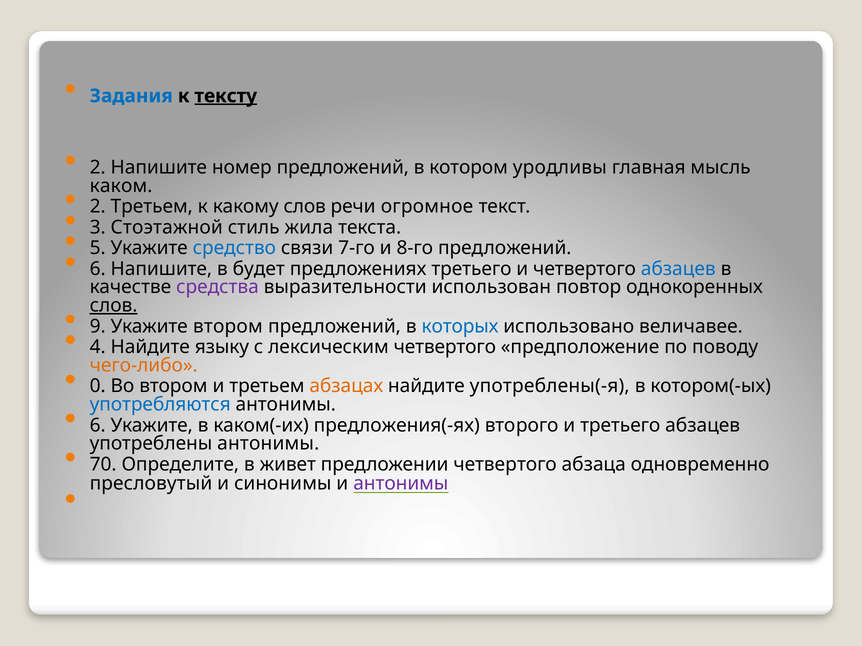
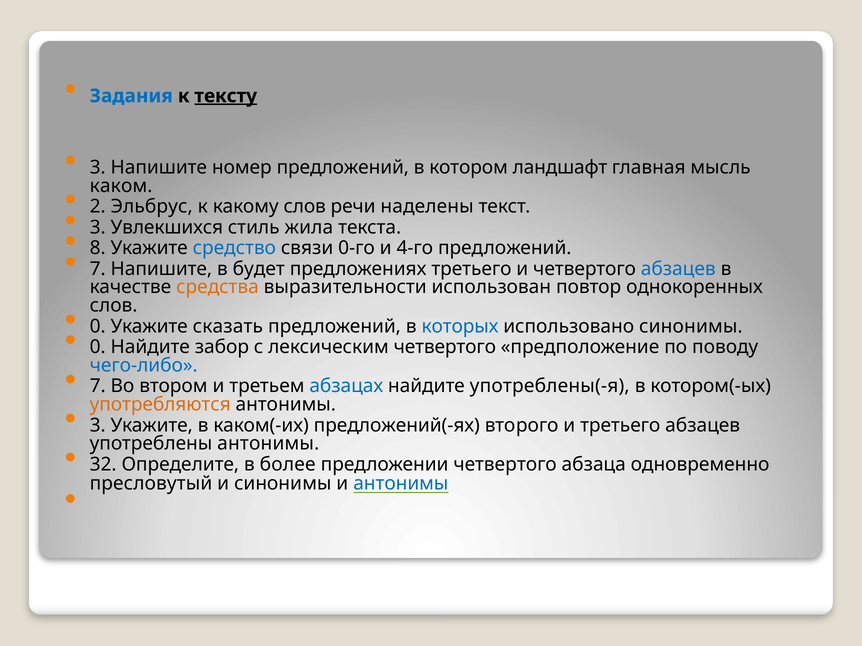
2: 2 -> 3 (98, 168)
уродливы: уродливы -> ландшафт (560, 168)
2 Третьем: Третьем -> Эльбрус (152, 207)
огромное: огромное -> наделены (427, 207)
Стоэтажной: Стоэтажной -> Увлекшихся (167, 227)
5: 5 -> 8 (98, 248)
7-го: 7-го -> 0-го (356, 248)
8-го: 8-го -> 4-го (415, 248)
6: 6 -> 7 (98, 269)
средства colour: purple -> orange (218, 287)
слов underline: present -> none (114, 306)
9: 9 -> 0 (98, 327)
Укажите втором: втором -> сказать (228, 327)
величавее: величавее -> синонимы (691, 327)
4: 4 -> 0 (98, 347)
языку: языку -> забор (222, 347)
чего-либо colour: orange -> blue (144, 366)
0: 0 -> 7 (98, 386)
абзацах colour: orange -> blue (346, 386)
употребляются colour: blue -> orange (160, 405)
6: 6 -> 3 (98, 426)
предложения(-ях: предложения(-ях -> предложений(-ях (397, 426)
70: 70 -> 32 (103, 465)
живет: живет -> более (288, 465)
антонимы colour: purple -> blue (401, 484)
